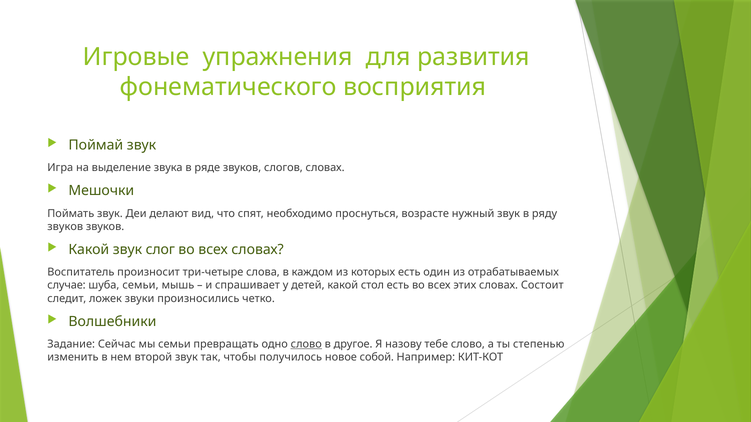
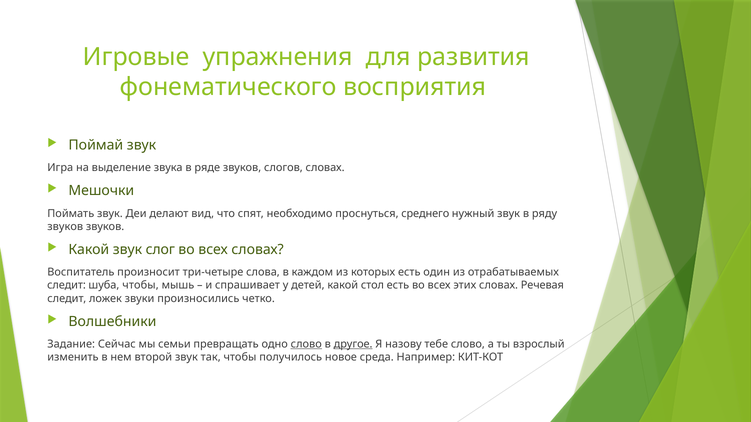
возрасте: возрасте -> среднего (425, 214)
случае: случае -> следит (67, 286)
шуба семьи: семьи -> чтобы (141, 286)
Состоит: Состоит -> Речевая (542, 286)
другое underline: none -> present (353, 345)
степенью: степенью -> взрослый (539, 345)
собой: собой -> среда (377, 358)
